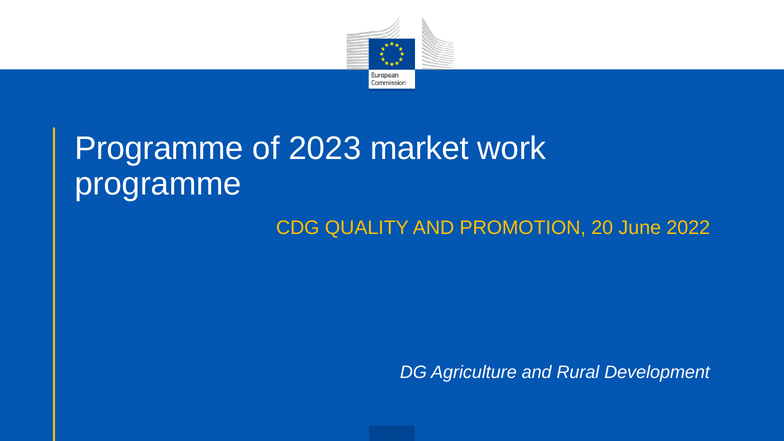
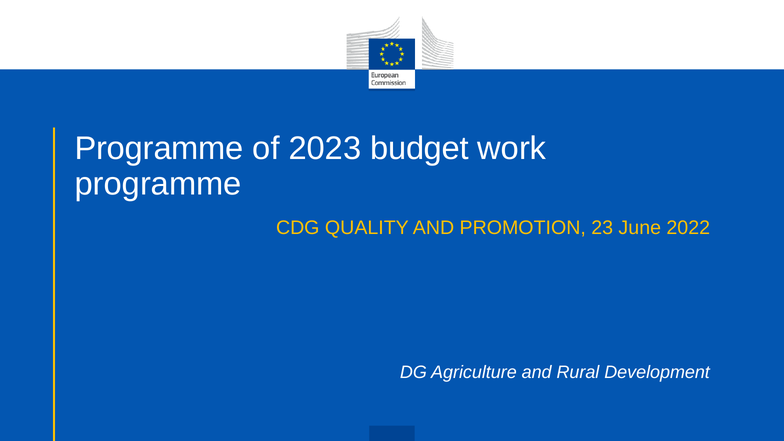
market: market -> budget (419, 149)
20: 20 -> 23 (602, 228)
